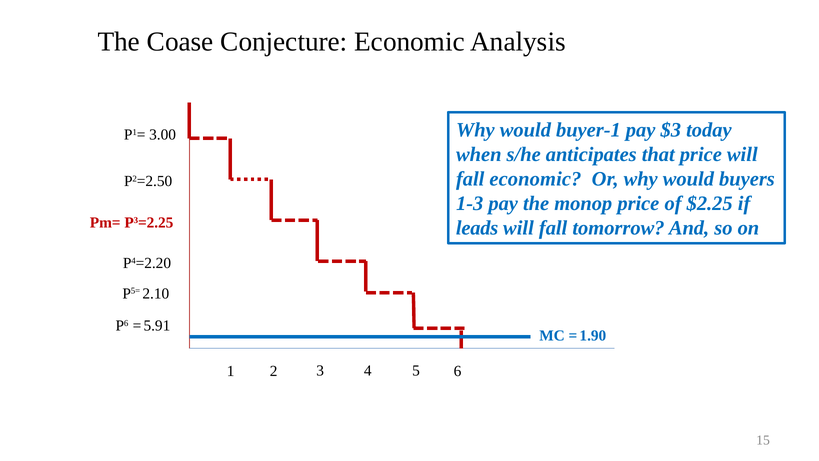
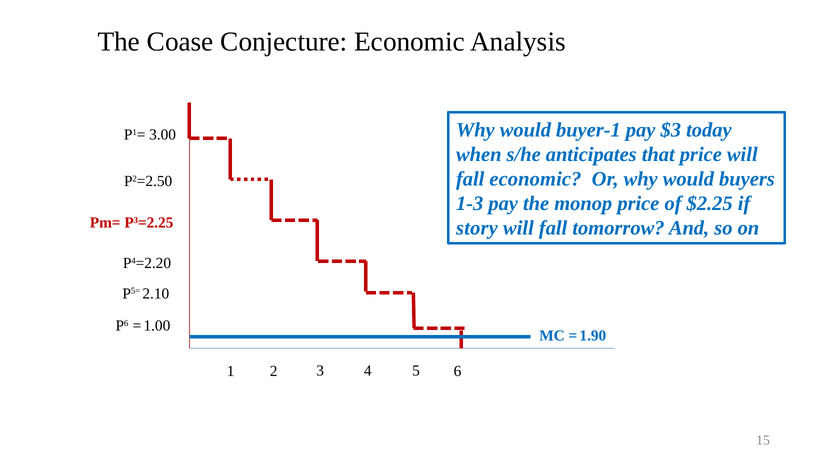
leads: leads -> story (477, 228)
5.91: 5.91 -> 1.00 (157, 325)
